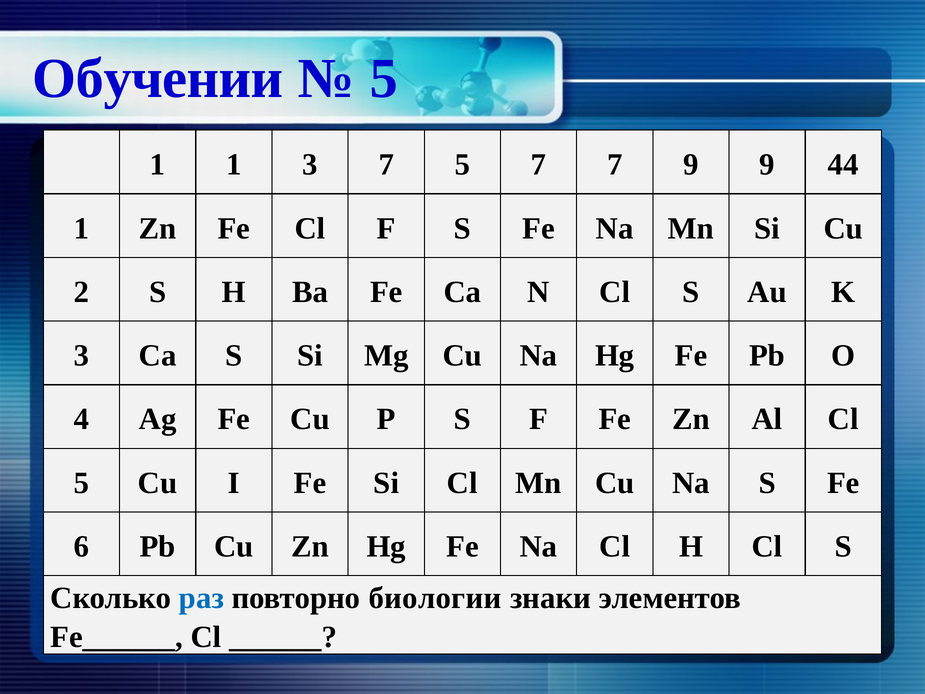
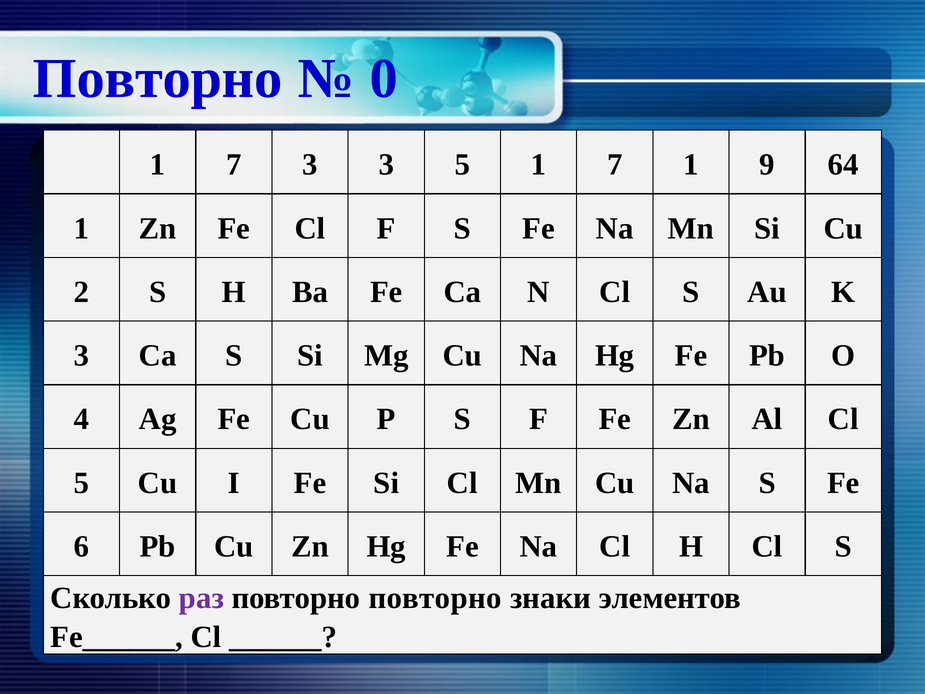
Обучении: Обучении -> Повторно (158, 79)
5: 5 -> 0 (384, 79)
1: 1 -> 7 (234, 165)
3 7: 7 -> 3 (386, 165)
5 7: 7 -> 1 (539, 165)
7 9: 9 -> 1 (691, 165)
44: 44 -> 64 (843, 165)
раз colour: blue -> purple (201, 598)
повторно биологии: биологии -> повторно (435, 598)
